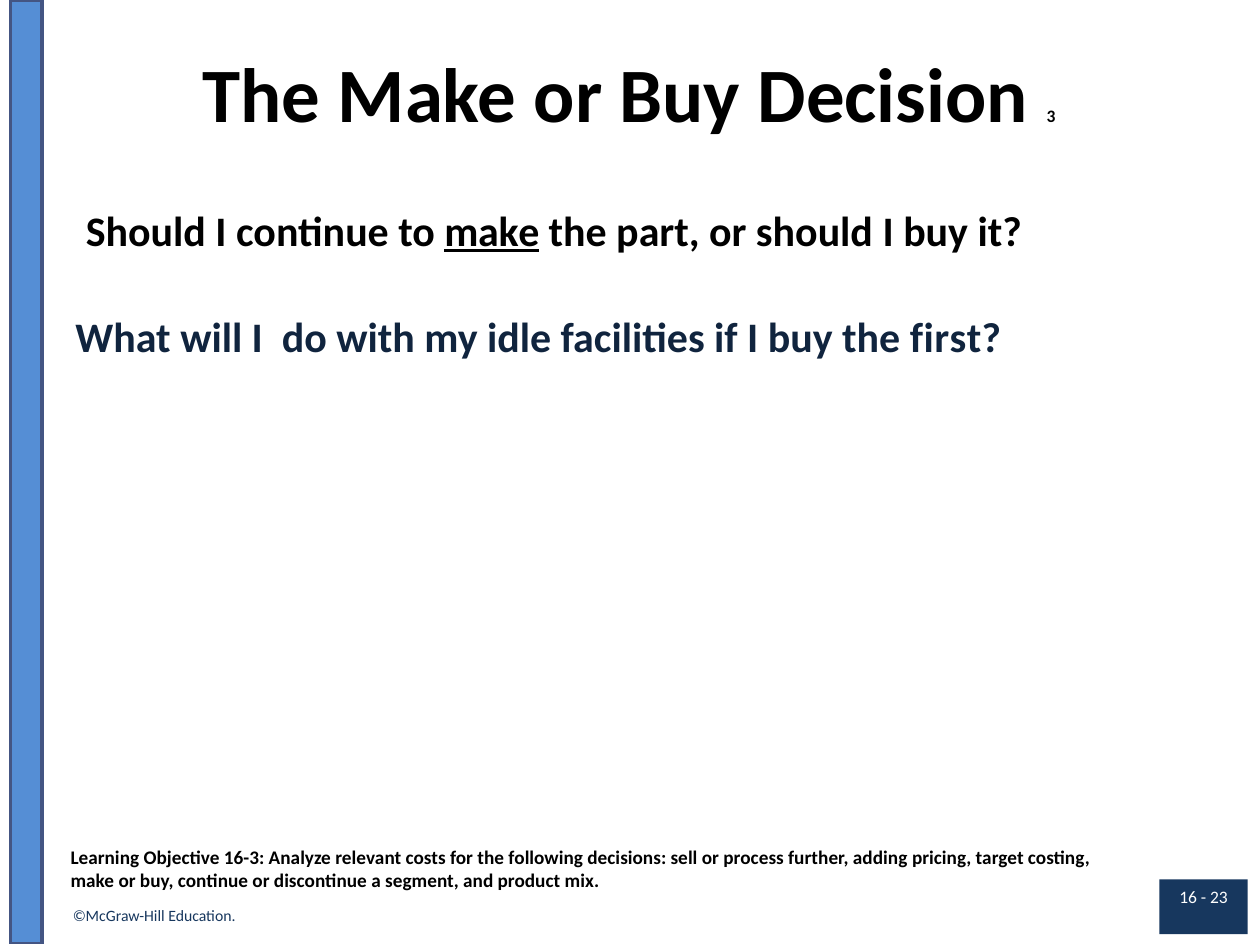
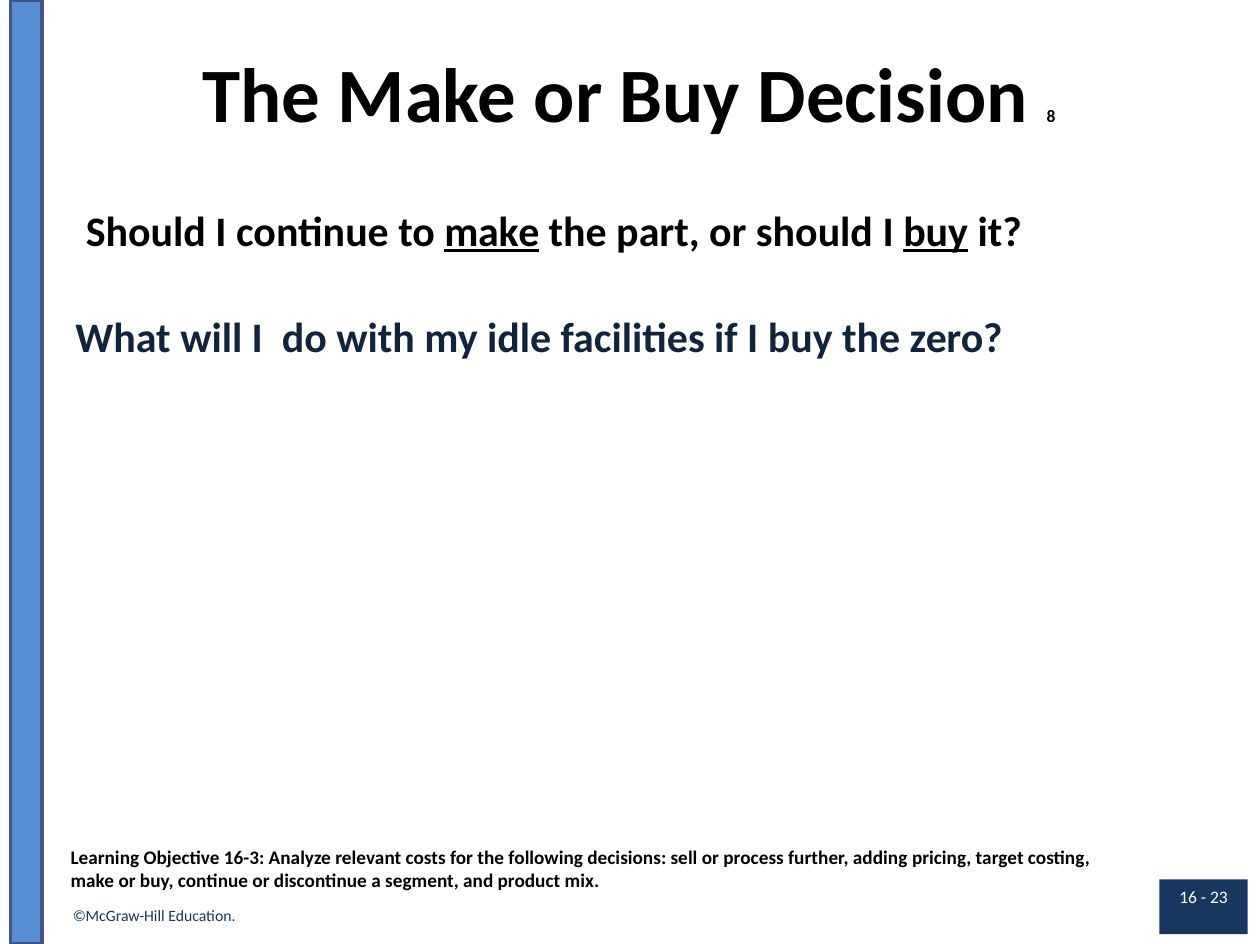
3: 3 -> 8 (1051, 116)
buy underline: none -> present (936, 232)
first: first -> zero (956, 338)
